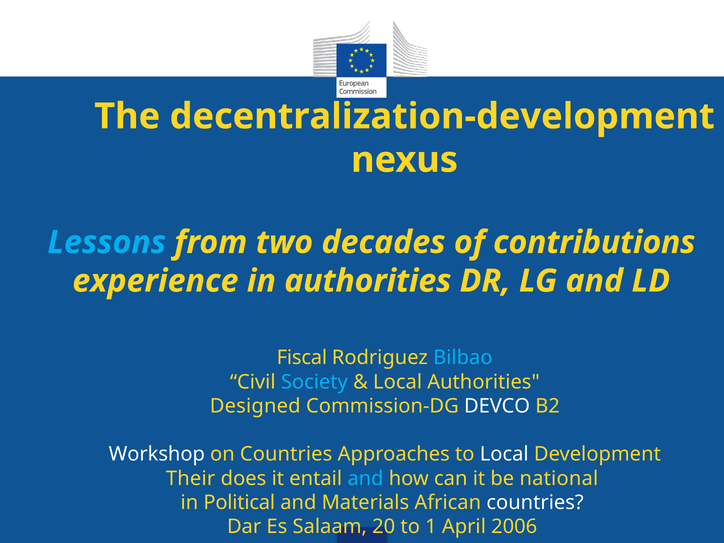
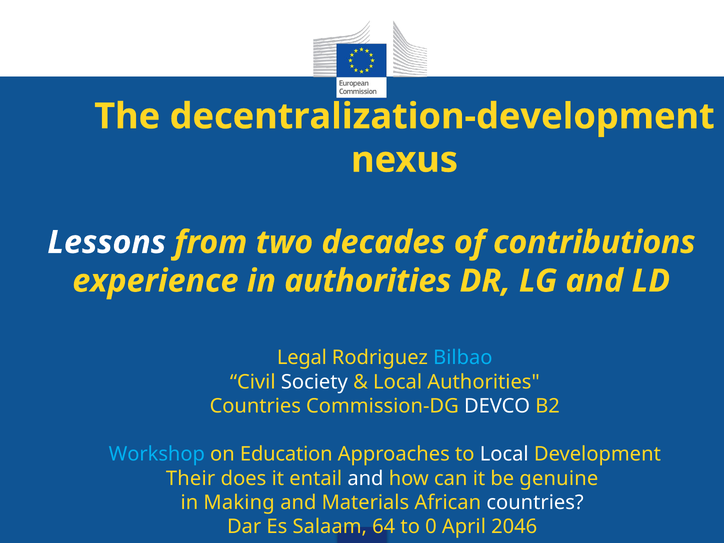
Lessons colour: light blue -> white (107, 242)
Fiscal: Fiscal -> Legal (302, 358)
Society colour: light blue -> white (314, 382)
Designed: Designed -> Countries (255, 406)
Workshop colour: white -> light blue (157, 454)
on Countries: Countries -> Education (286, 454)
and colour: light blue -> white (365, 478)
national: national -> genuine (559, 478)
Political: Political -> Making (239, 503)
20: 20 -> 64 (384, 527)
1: 1 -> 0 (431, 527)
2006: 2006 -> 2046 (514, 527)
